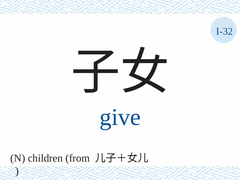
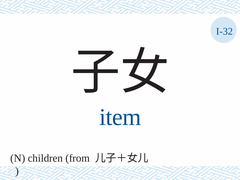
give: give -> item (120, 117)
